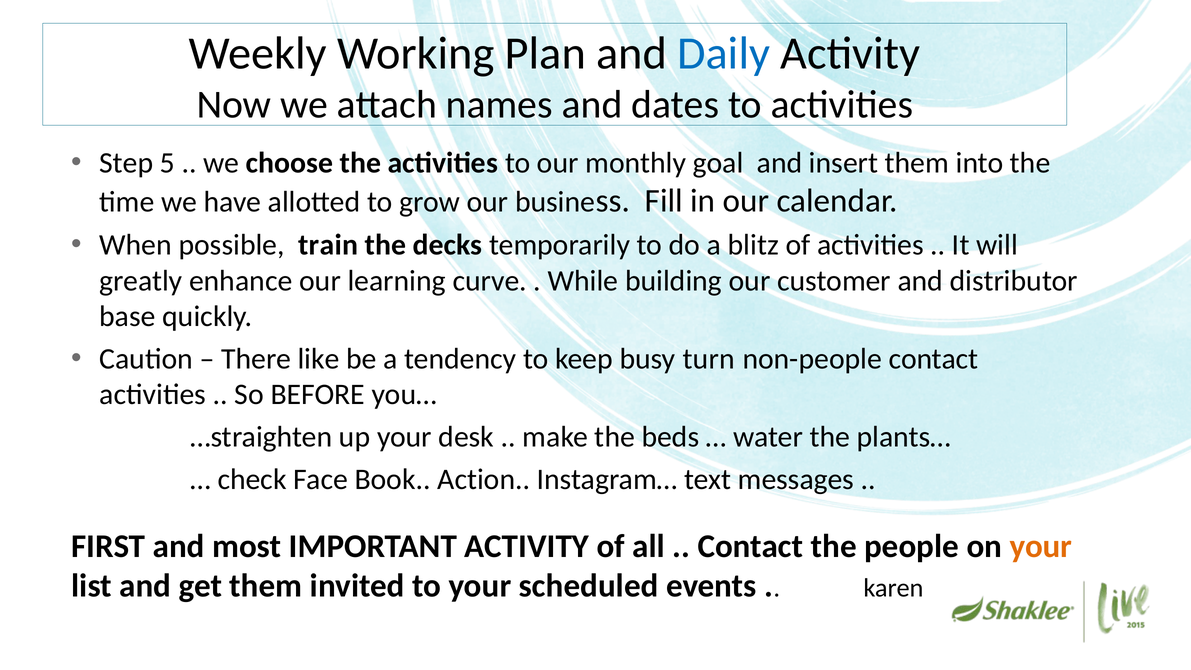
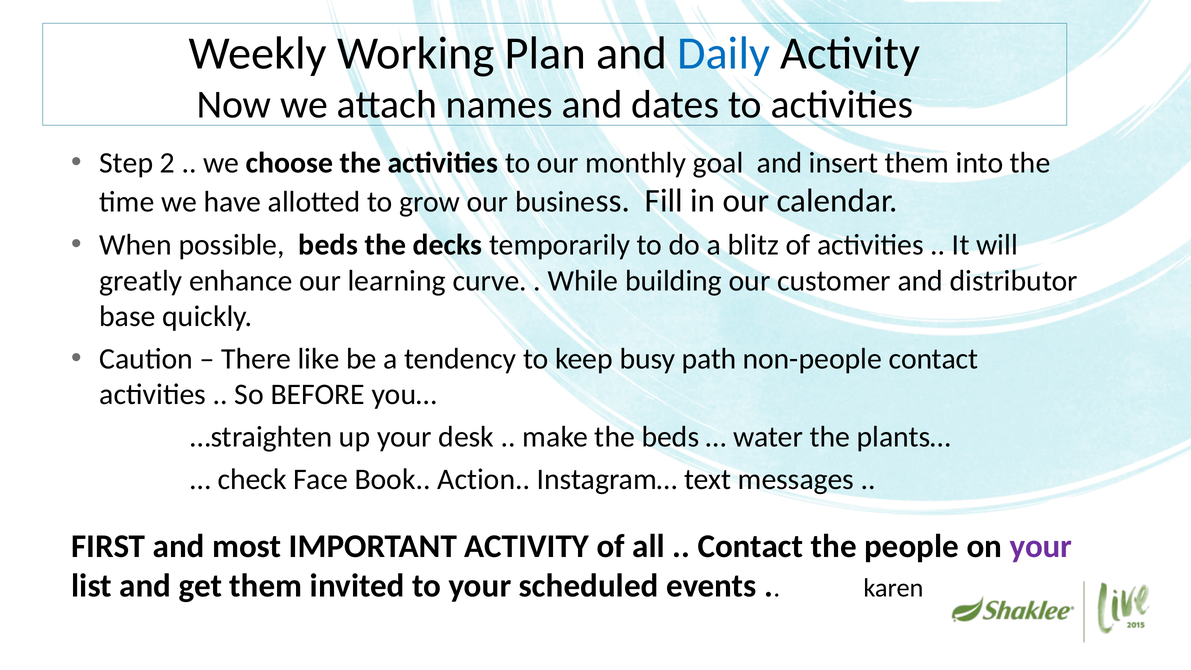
5: 5 -> 2 (167, 163)
possible train: train -> beds (328, 245)
turn: turn -> path (709, 359)
your colour: orange -> purple (1041, 546)
